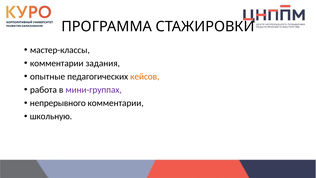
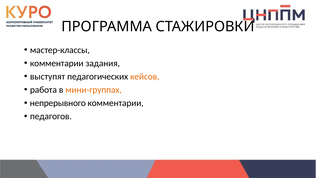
опытные: опытные -> выступят (48, 76)
мини-группах colour: purple -> orange (94, 90)
школьную: школьную -> педагогов (51, 116)
